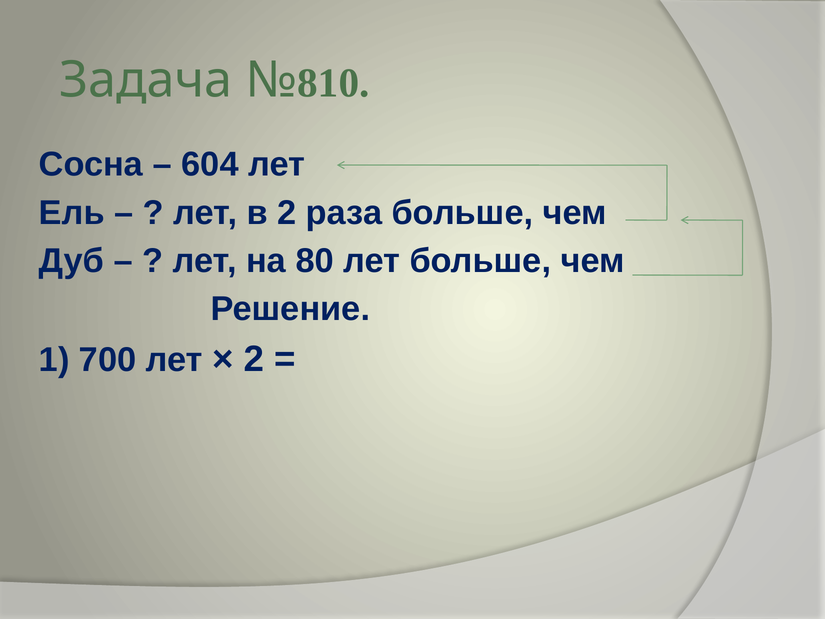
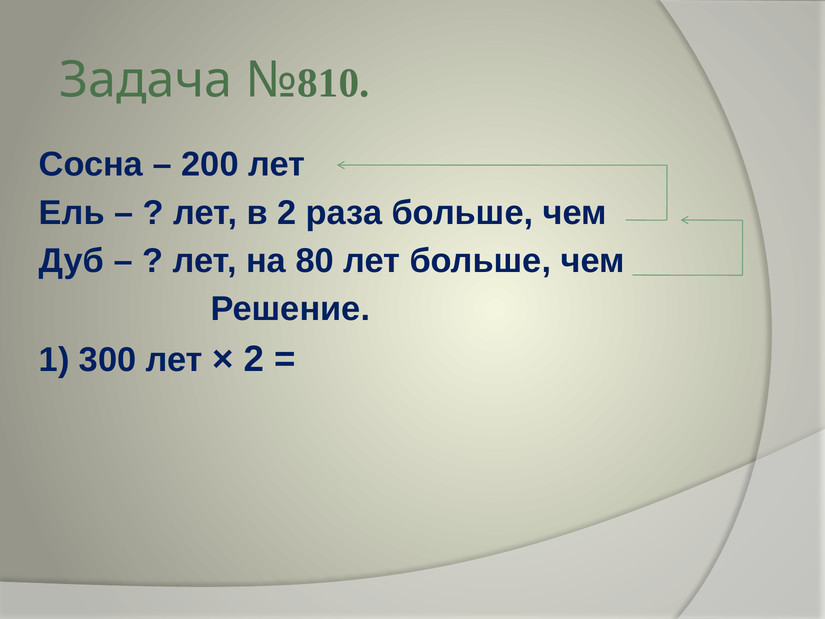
604: 604 -> 200 (210, 165)
700: 700 -> 300 (108, 360)
